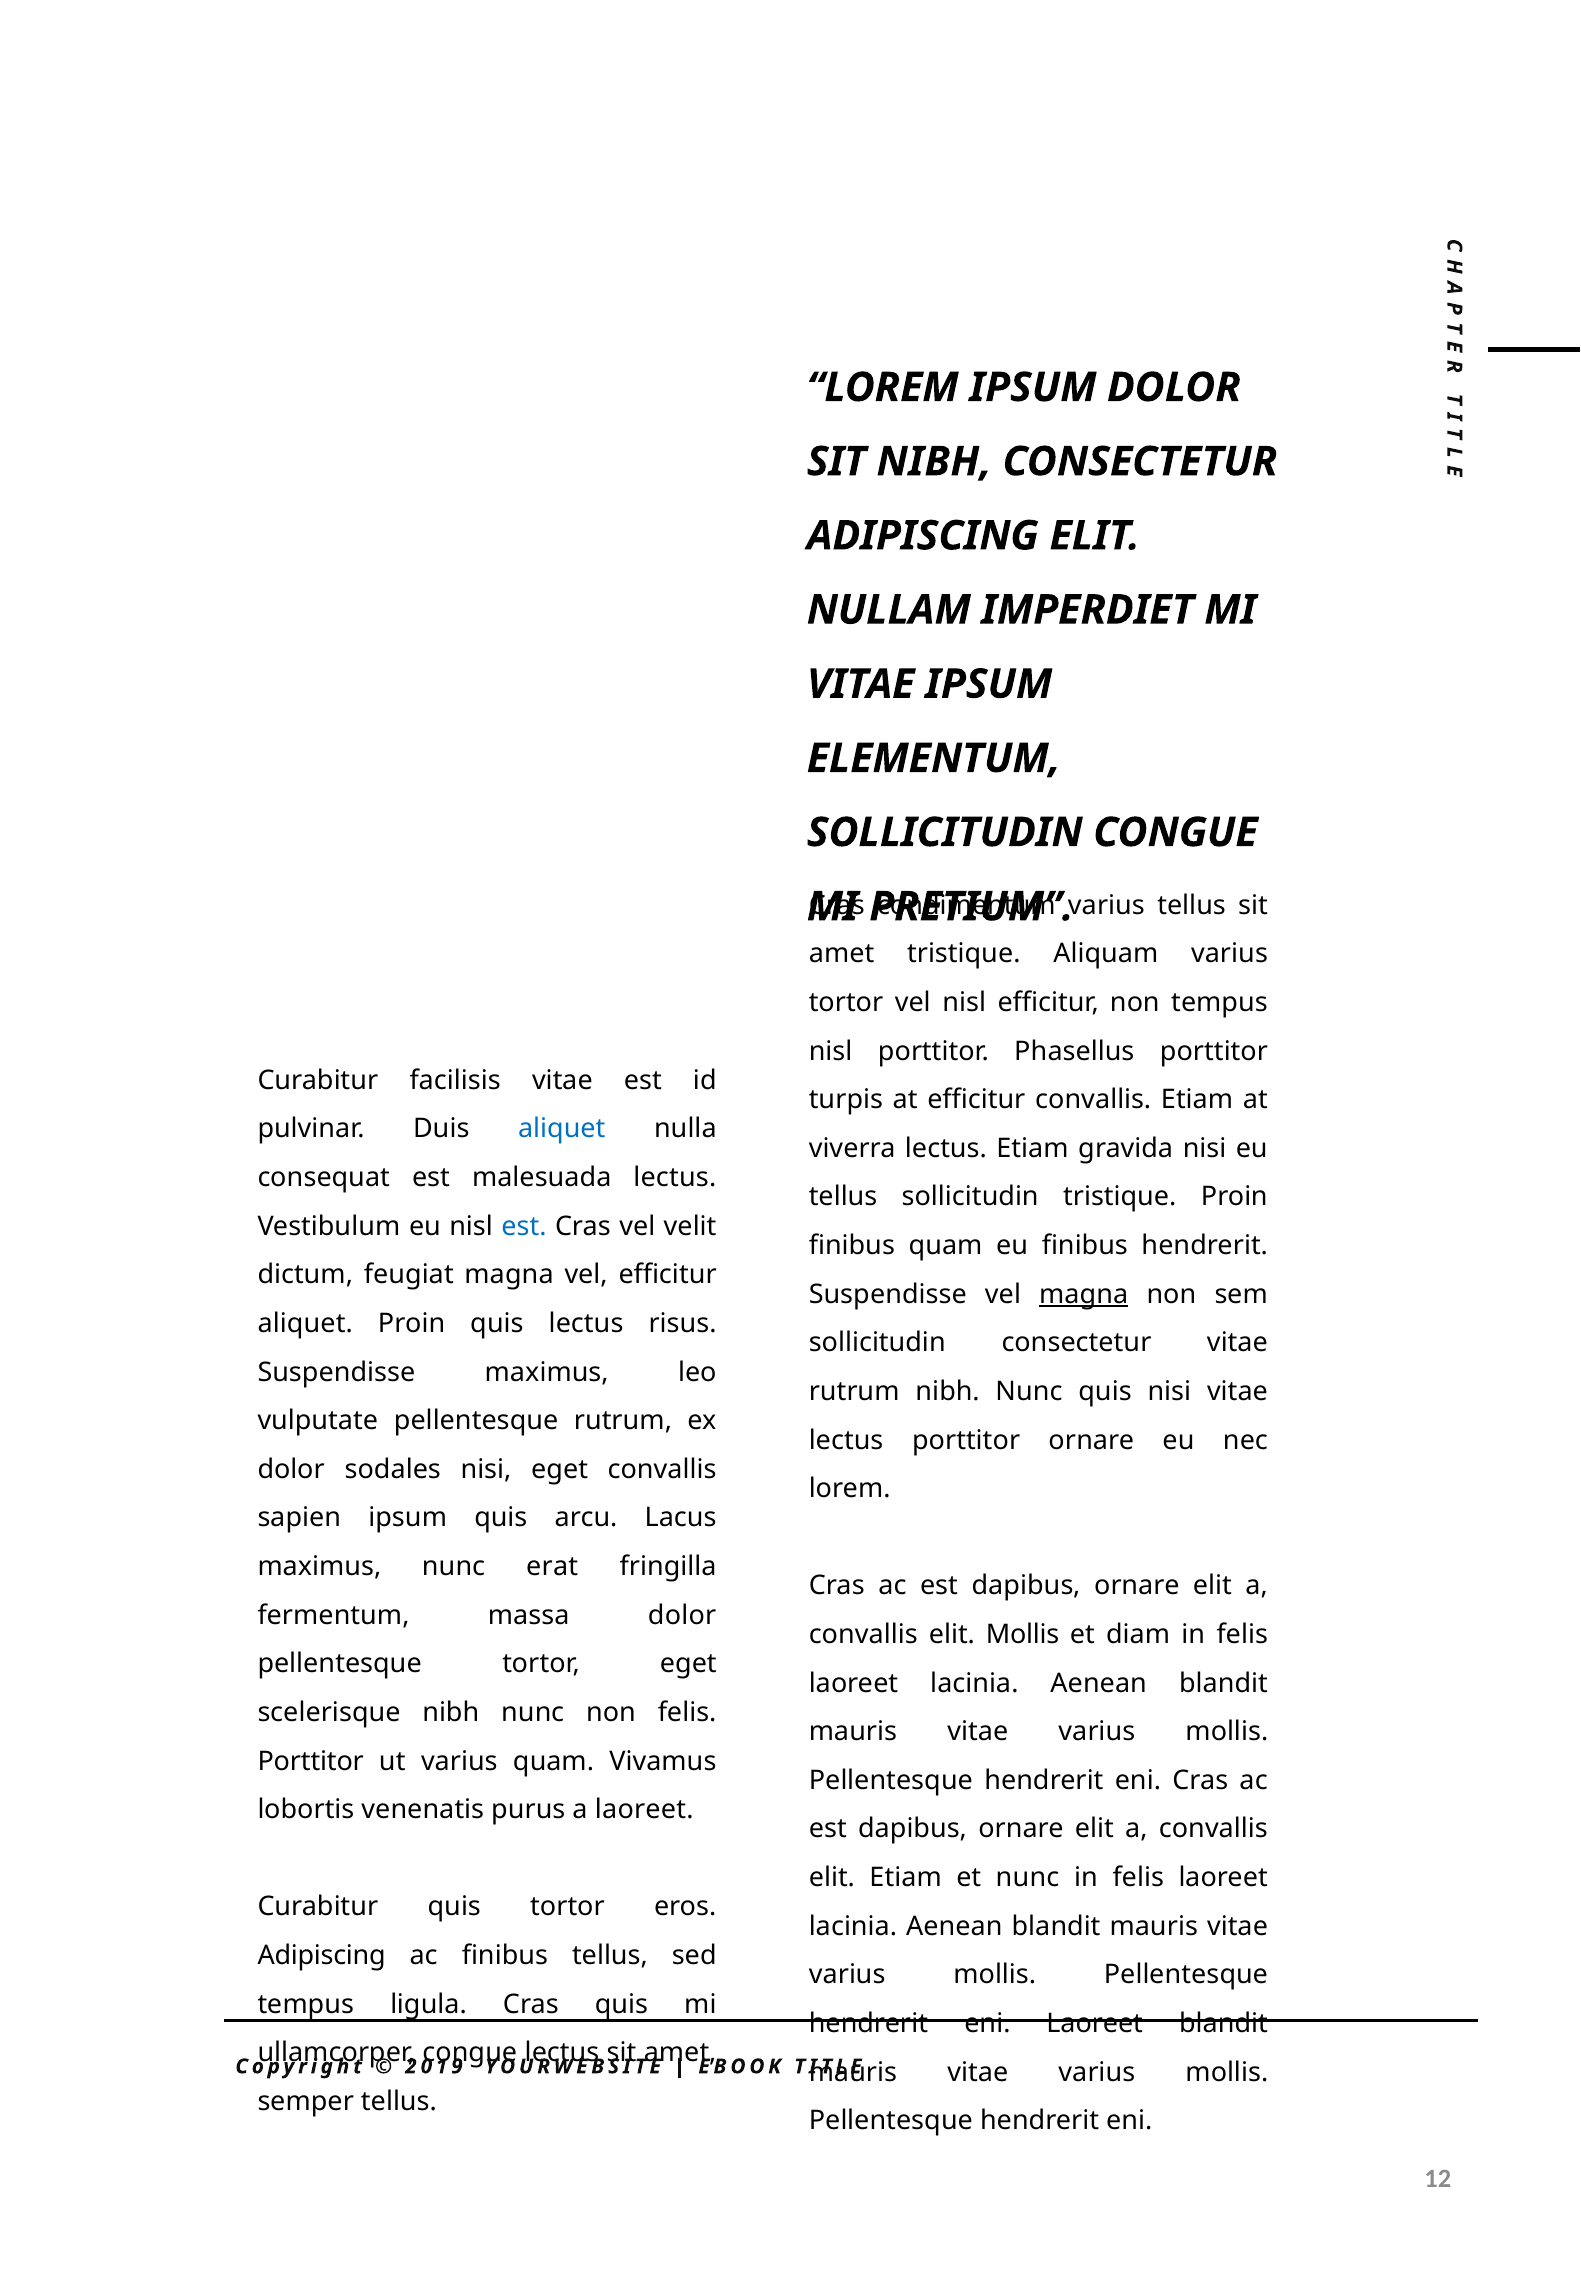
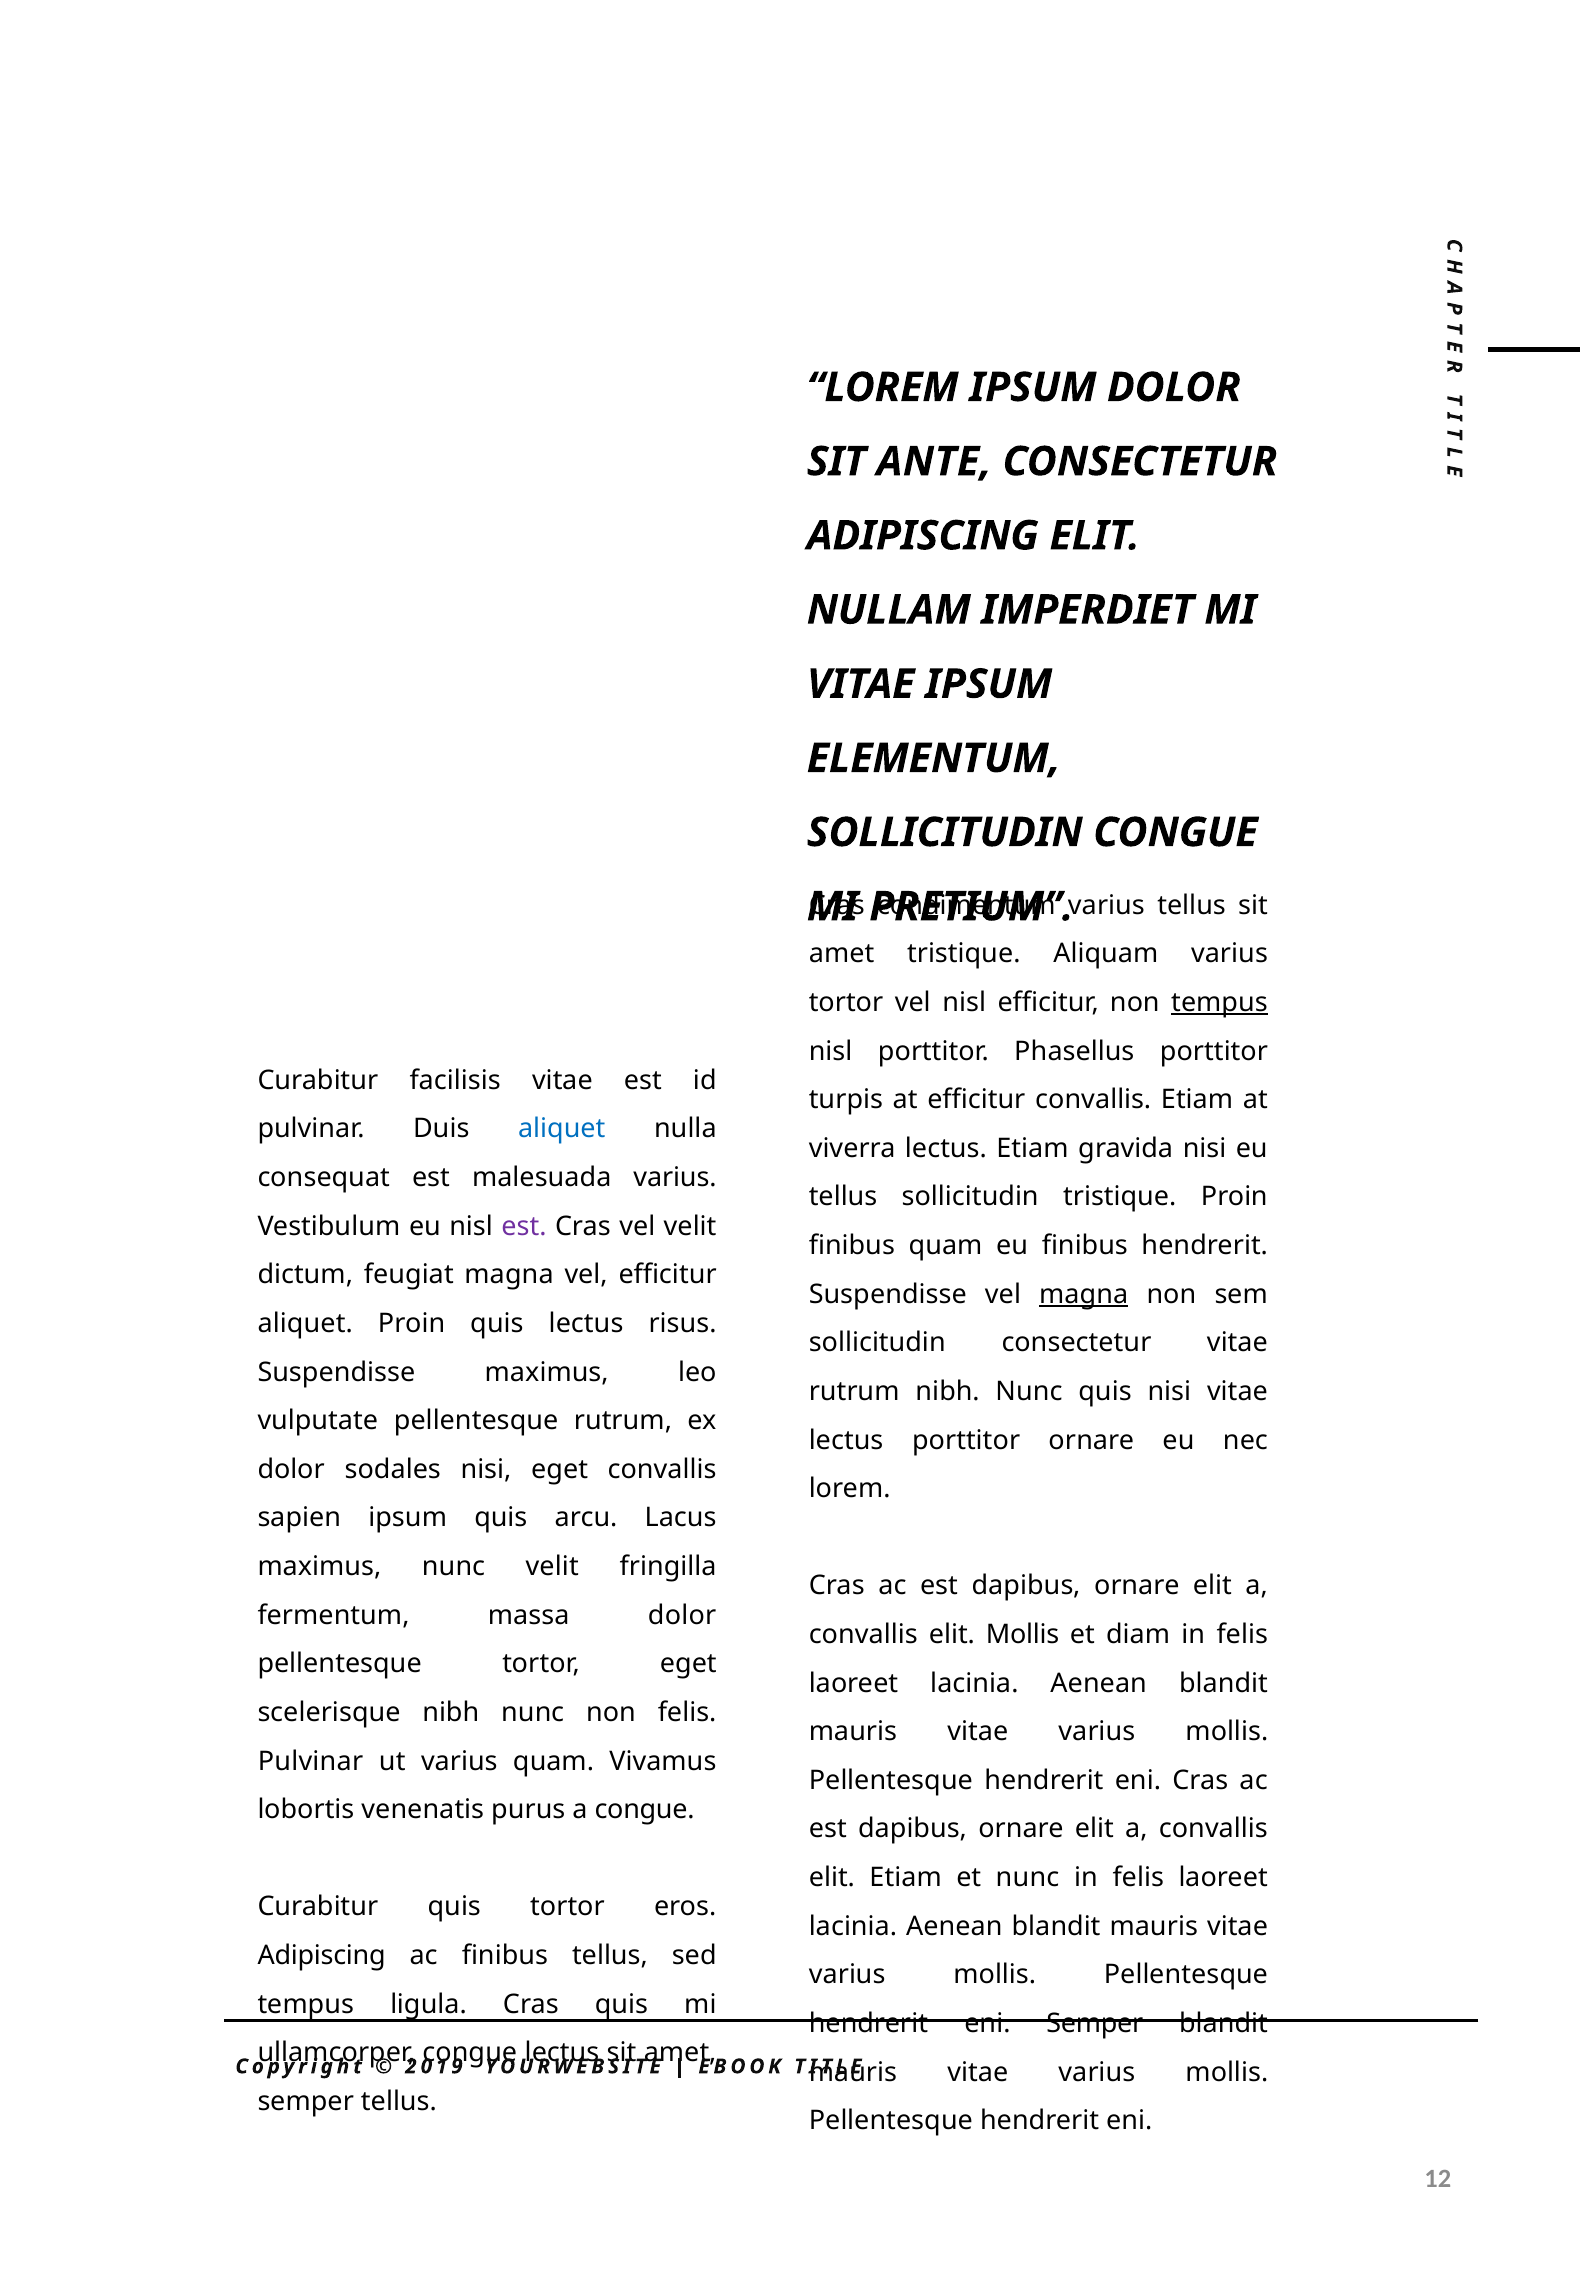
SIT NIBH: NIBH -> ANTE (934, 462)
tempus underline: none -> present (1219, 1003)
malesuada lectus: lectus -> varius (675, 1178)
est colour: blue -> purple (524, 1227)
nunc erat: erat -> velit (552, 1567)
Porttitor: Porttitor -> Pulvinar (310, 1762)
a laoreet: laoreet -> congue (645, 1810)
eni Laoreet: Laoreet -> Semper (1095, 2024)
